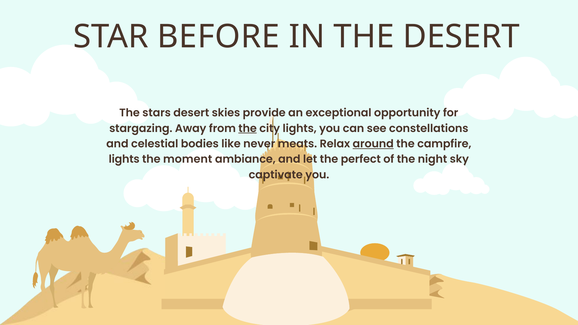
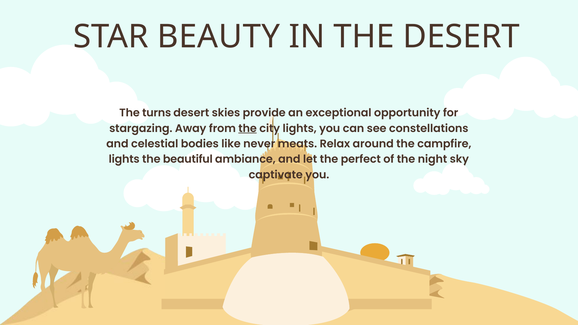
BEFORE: BEFORE -> BEAUTY (219, 37)
stars: stars -> turns (157, 113)
around underline: present -> none (373, 144)
moment: moment -> beautiful (188, 159)
